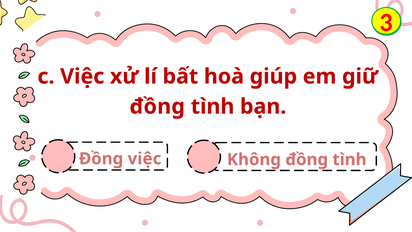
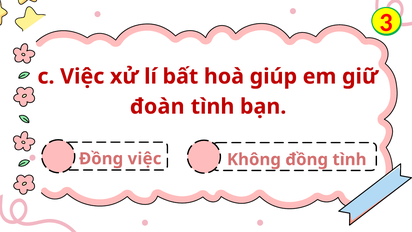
đồng: đồng -> đoàn (157, 106)
